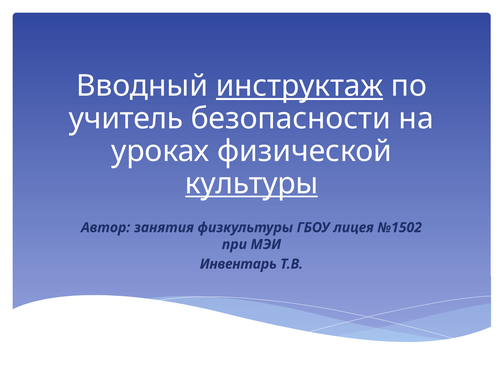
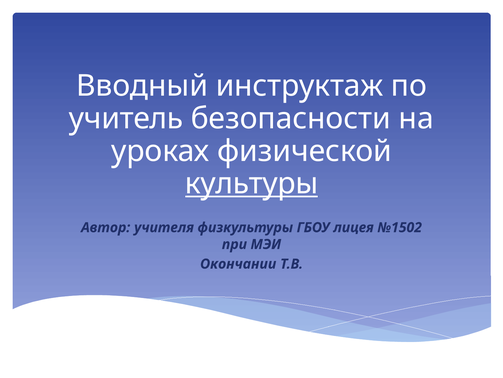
инструктаж underline: present -> none (300, 86)
занятия: занятия -> учителя (164, 227)
Инвентарь: Инвентарь -> Окончании (238, 263)
